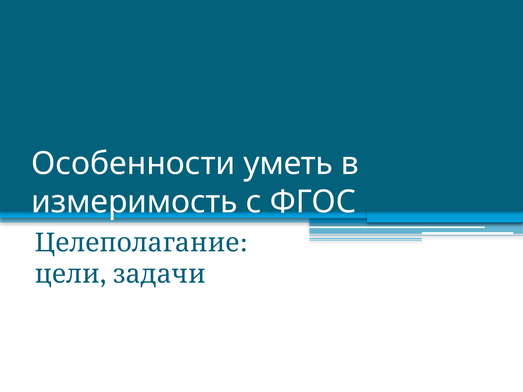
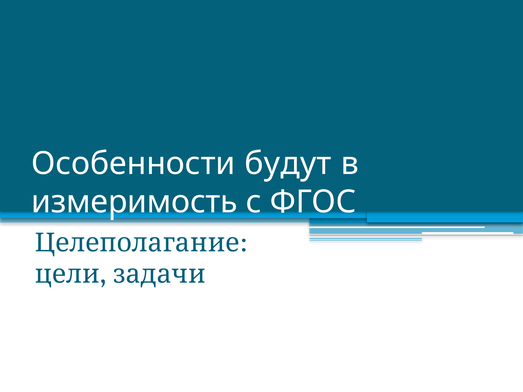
уметь: уметь -> будут (288, 164)
